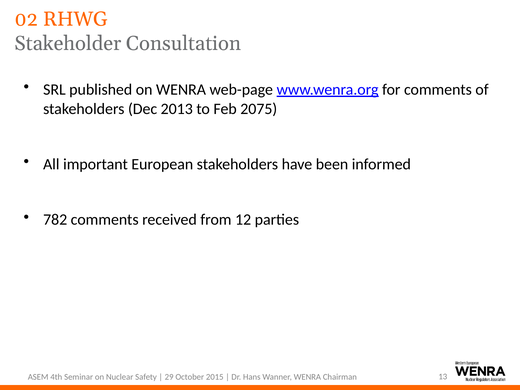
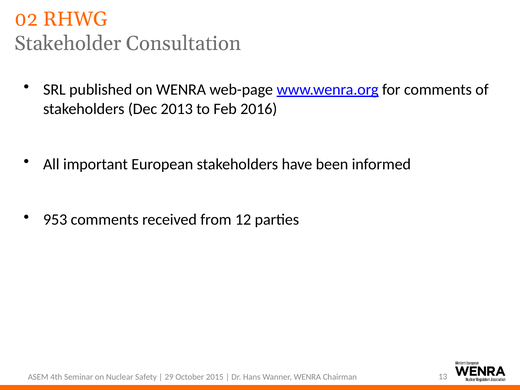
2075: 2075 -> 2016 (259, 109)
782: 782 -> 953 (55, 220)
